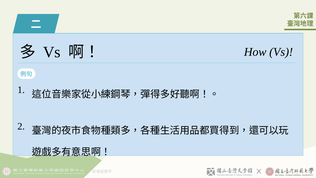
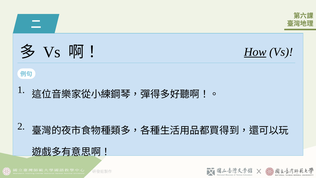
How underline: none -> present (255, 52)
